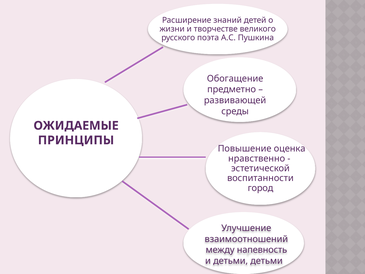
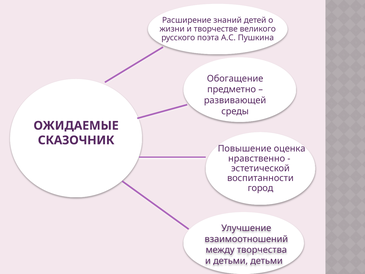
ПРИНЦИПЫ: ПРИНЦИПЫ -> СКАЗОЧНИК (76, 140)
напевность: напевность -> творчества (262, 250)
